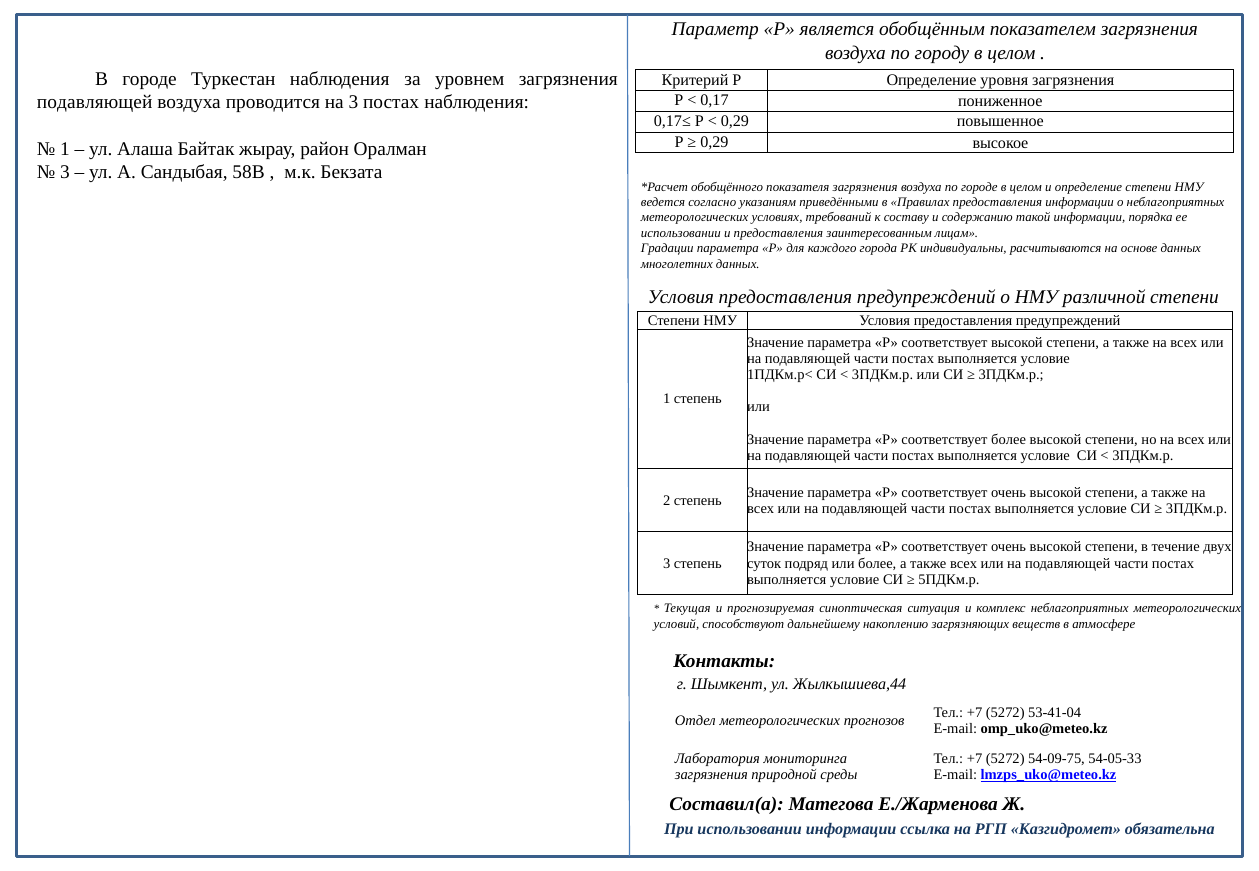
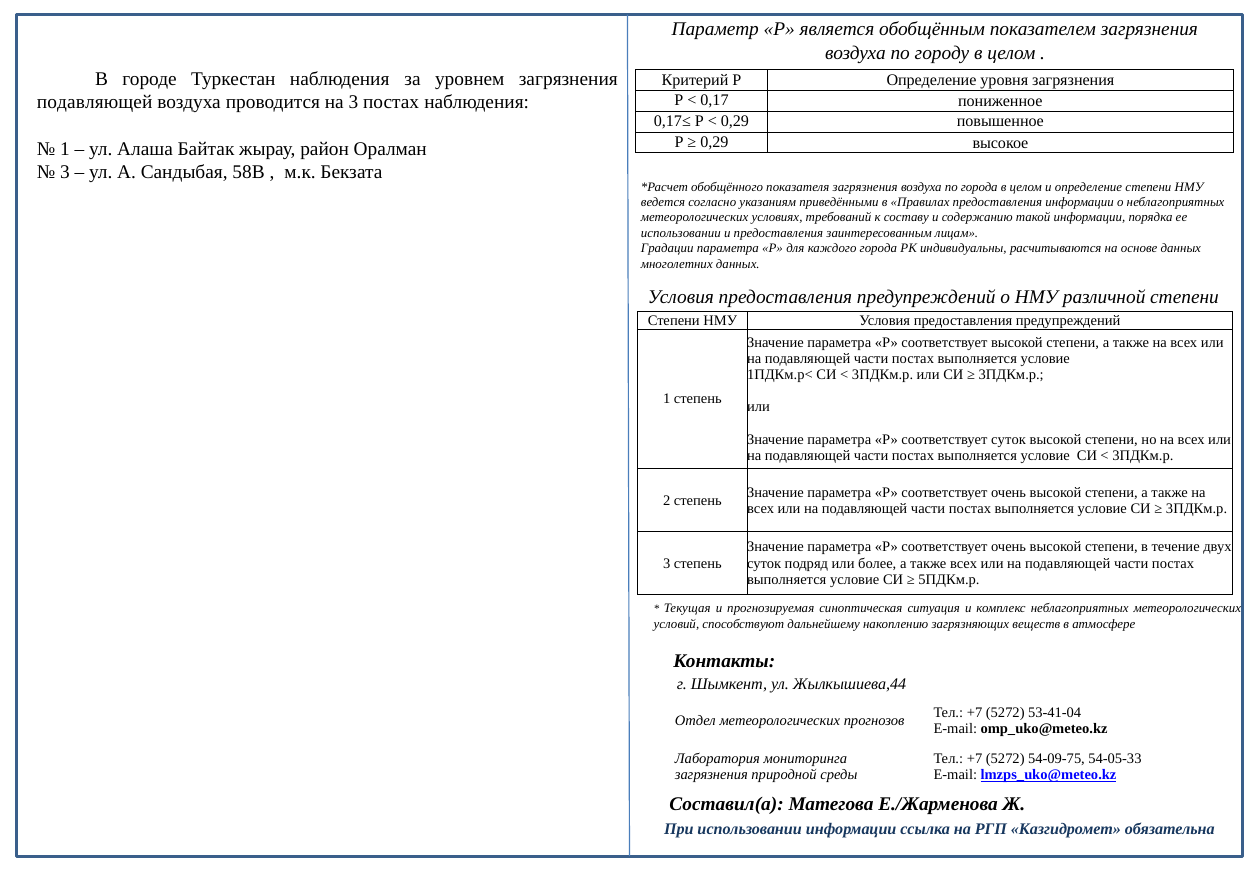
по городе: городе -> города (979, 187)
соответствует более: более -> суток (1009, 440)
